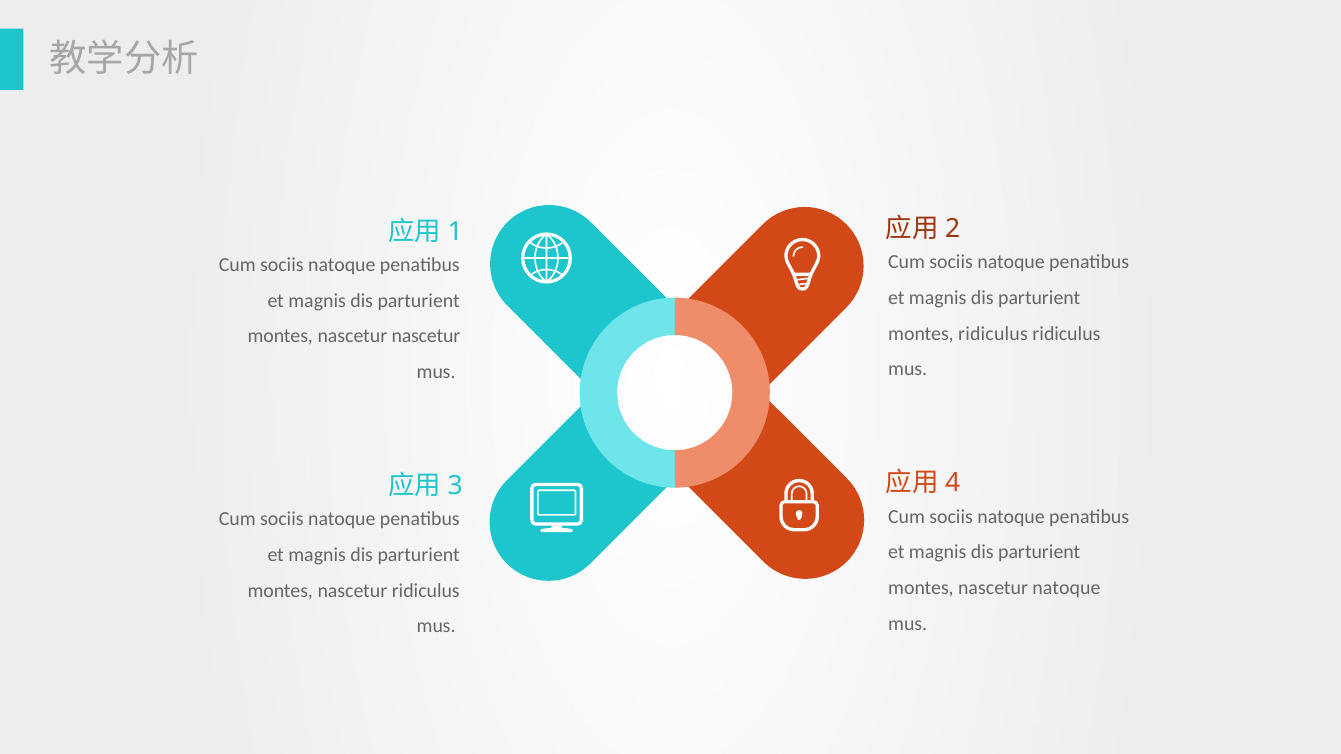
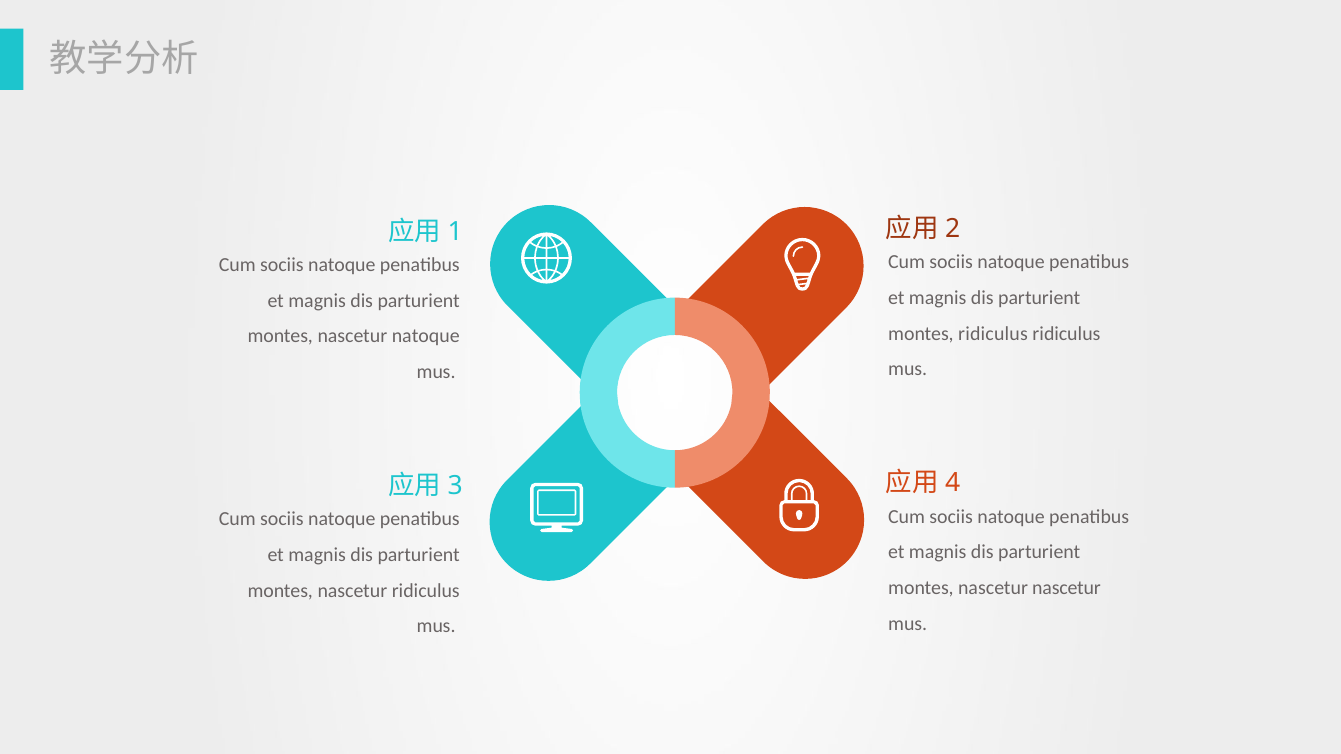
nascetur nascetur: nascetur -> natoque (426, 337)
nascetur natoque: natoque -> nascetur (1067, 588)
